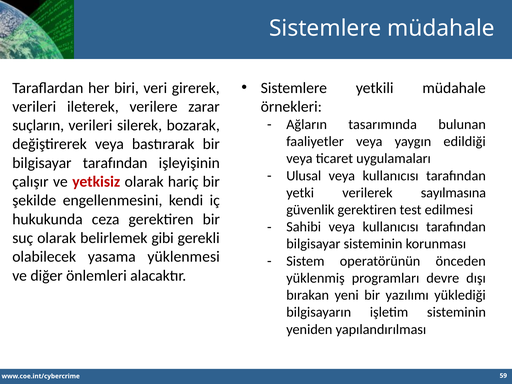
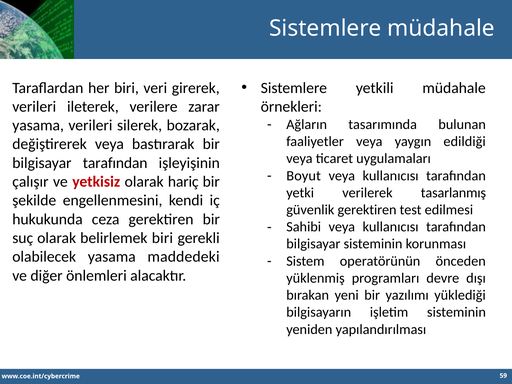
suçların: suçların -> yasama (38, 125)
Ulusal: Ulusal -> Boyut (304, 176)
sayılmasına: sayılmasına -> tasarlanmış (453, 193)
belirlemek gibi: gibi -> biri (162, 238)
yüklenmesi: yüklenmesi -> maddedeki (184, 257)
